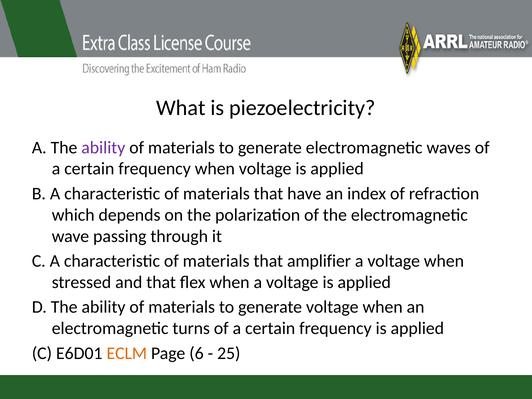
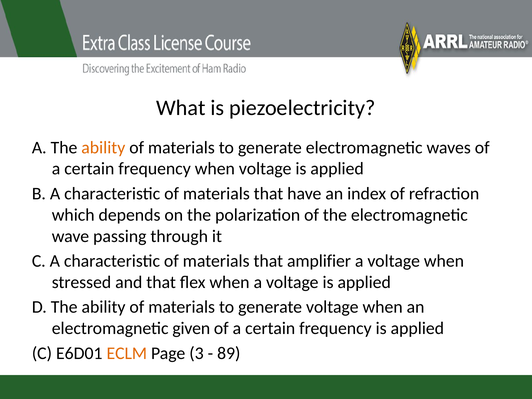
ability colour: purple -> orange (103, 148)
turns: turns -> given (191, 328)
6: 6 -> 3 (197, 353)
25: 25 -> 89 (229, 353)
